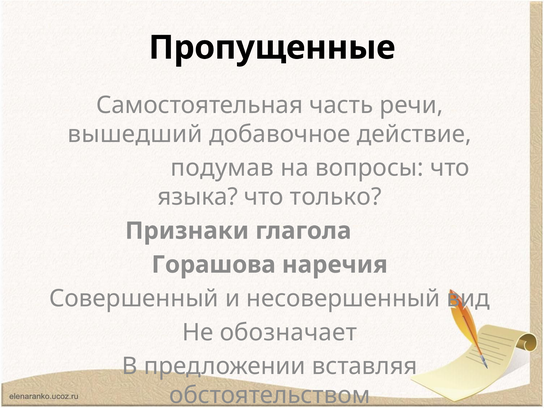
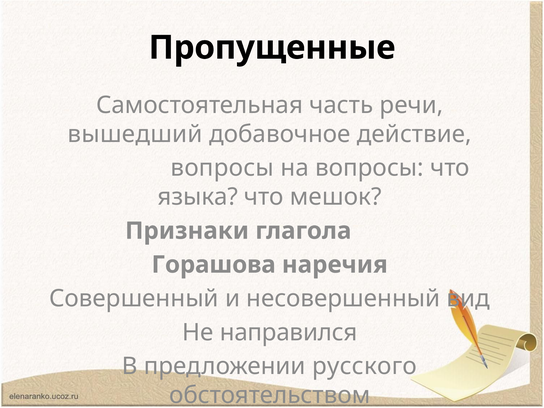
подумав: подумав -> вопросы (222, 168)
только: только -> мешок (336, 197)
обозначает: обозначает -> направился (289, 332)
вставляя: вставляя -> русского (365, 366)
